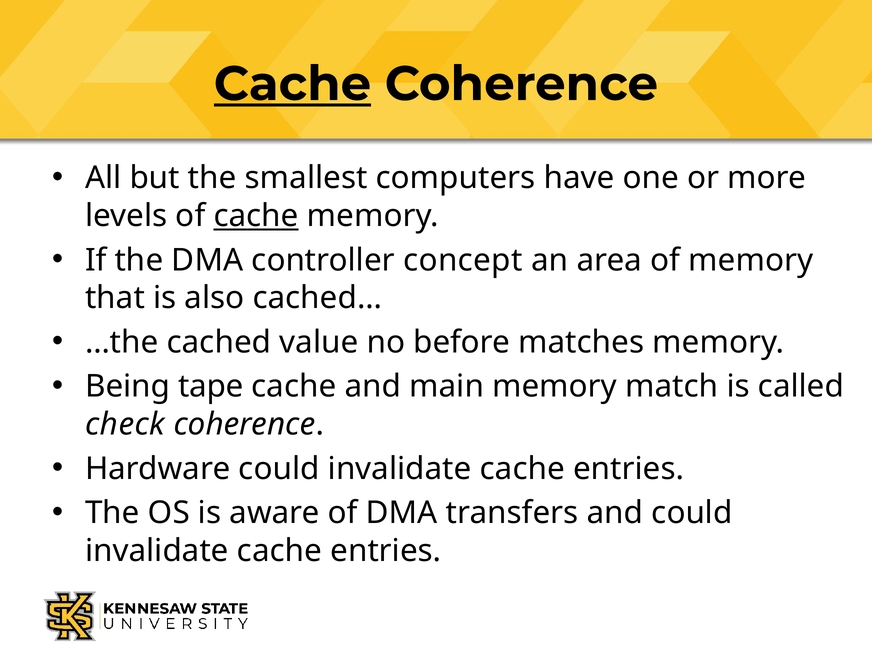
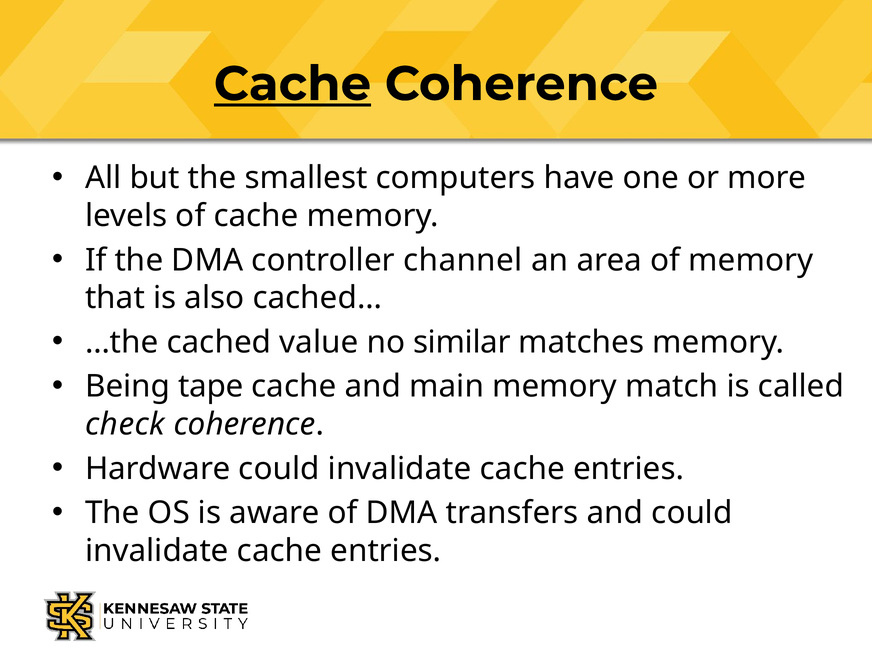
cache underline: present -> none (256, 216)
concept: concept -> channel (463, 260)
before: before -> similar (462, 342)
